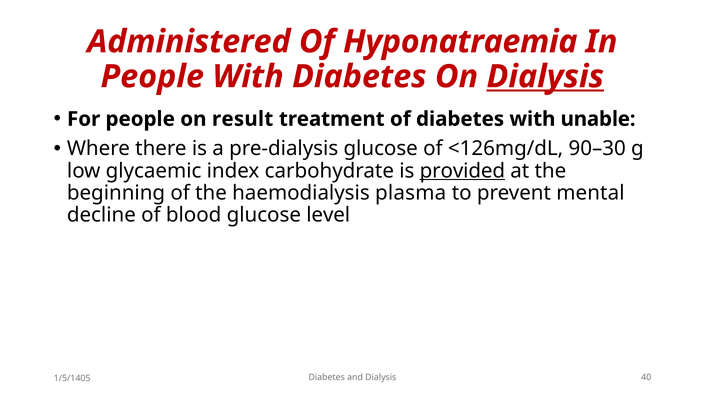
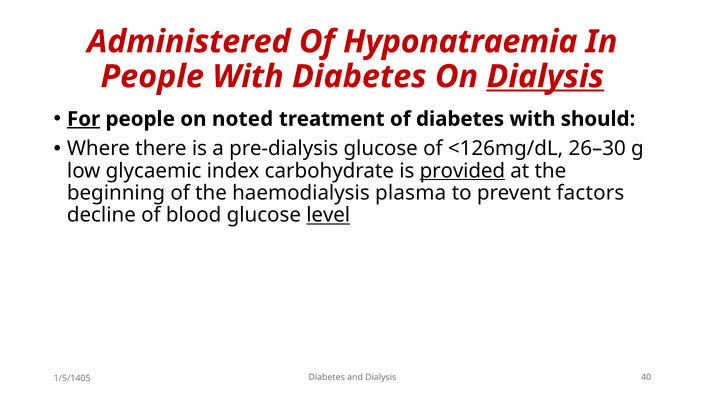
For underline: none -> present (84, 119)
result: result -> noted (243, 119)
unable: unable -> should (598, 119)
90–30: 90–30 -> 26–30 (597, 149)
mental: mental -> factors (590, 193)
level underline: none -> present (328, 215)
